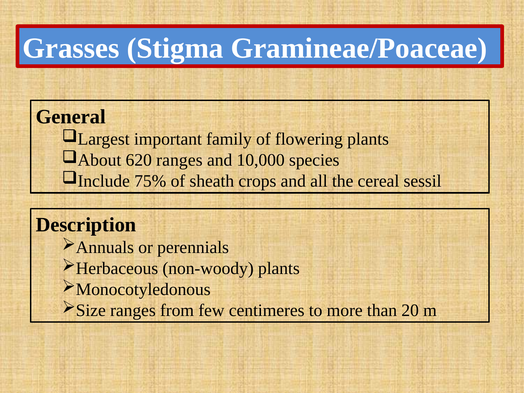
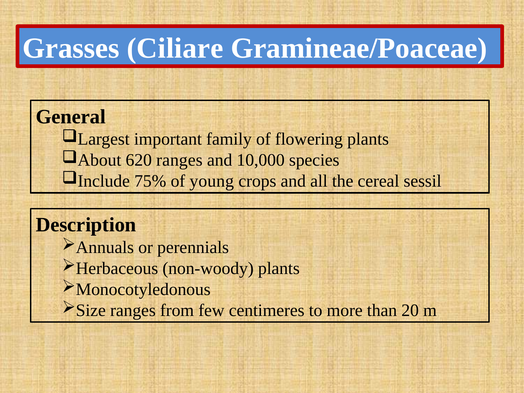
Stigma: Stigma -> Ciliare (175, 48)
sheath: sheath -> young (212, 181)
